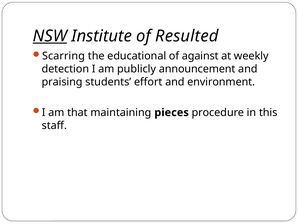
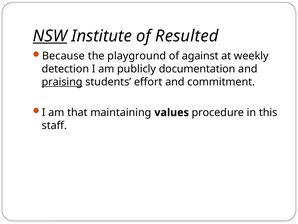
Scarring: Scarring -> Because (63, 56)
educational: educational -> playground (137, 56)
announcement: announcement -> documentation (197, 69)
praising underline: none -> present (62, 82)
environment: environment -> commitment (221, 82)
pieces: pieces -> values (172, 112)
